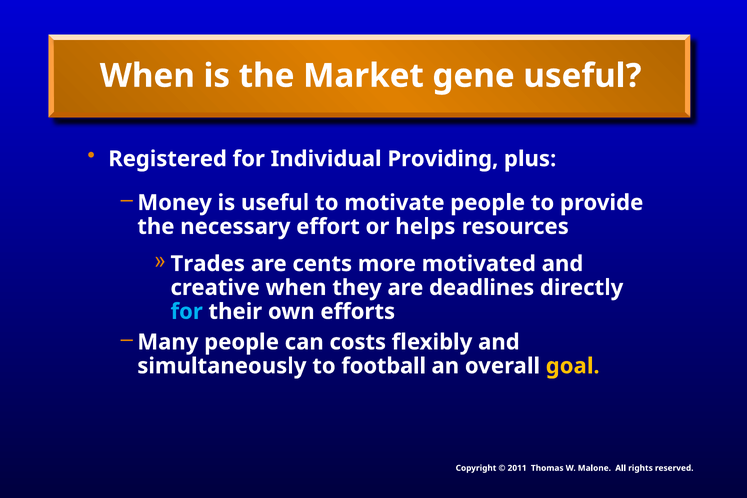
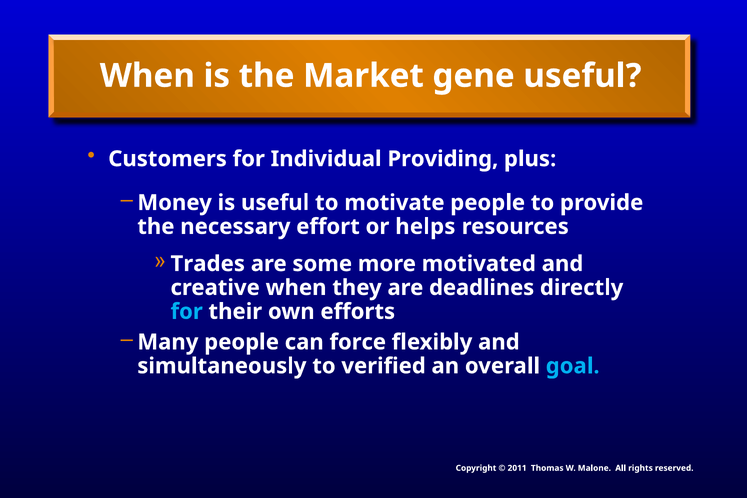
Registered: Registered -> Customers (168, 159)
cents: cents -> some (322, 264)
costs: costs -> force (358, 342)
football: football -> verified (384, 366)
goal colour: yellow -> light blue (573, 366)
